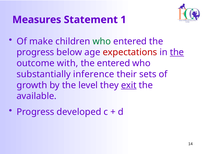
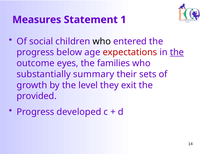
make: make -> social (41, 41)
who colour: green -> black (102, 41)
with: with -> eyes (68, 63)
the entered: entered -> families (114, 63)
inference: inference -> summary (94, 74)
exit underline: present -> none (129, 85)
available: available -> provided (37, 96)
